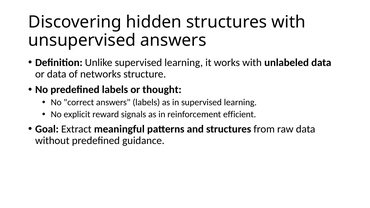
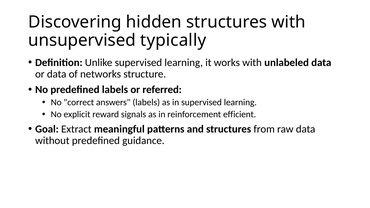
unsupervised answers: answers -> typically (173, 40)
thought: thought -> referred (162, 90)
